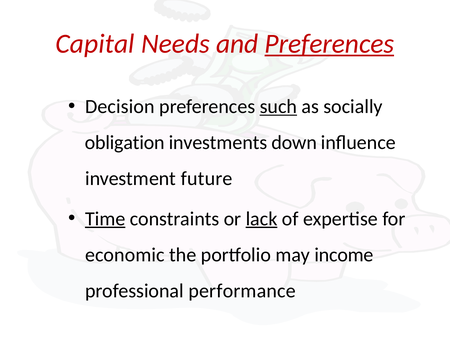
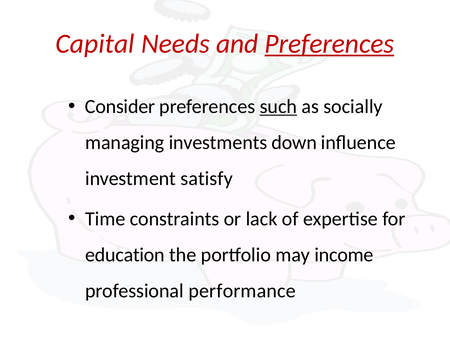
Decision: Decision -> Consider (120, 106)
obligation: obligation -> managing (125, 142)
future: future -> satisfy (207, 178)
Time underline: present -> none (105, 218)
lack underline: present -> none (262, 218)
economic: economic -> education (125, 254)
